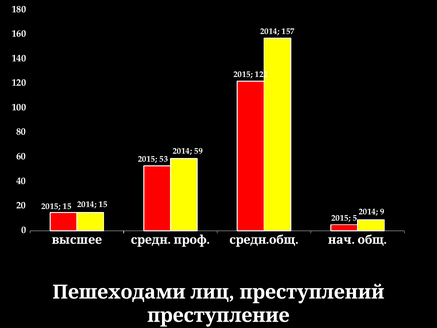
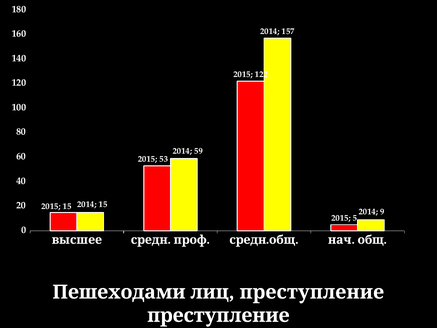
лиц преступлений: преступлений -> преступление (312, 292)
